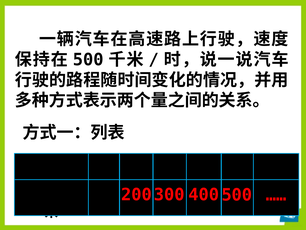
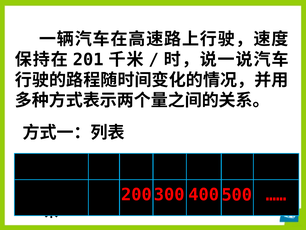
500: 500 -> 201 (88, 60)
